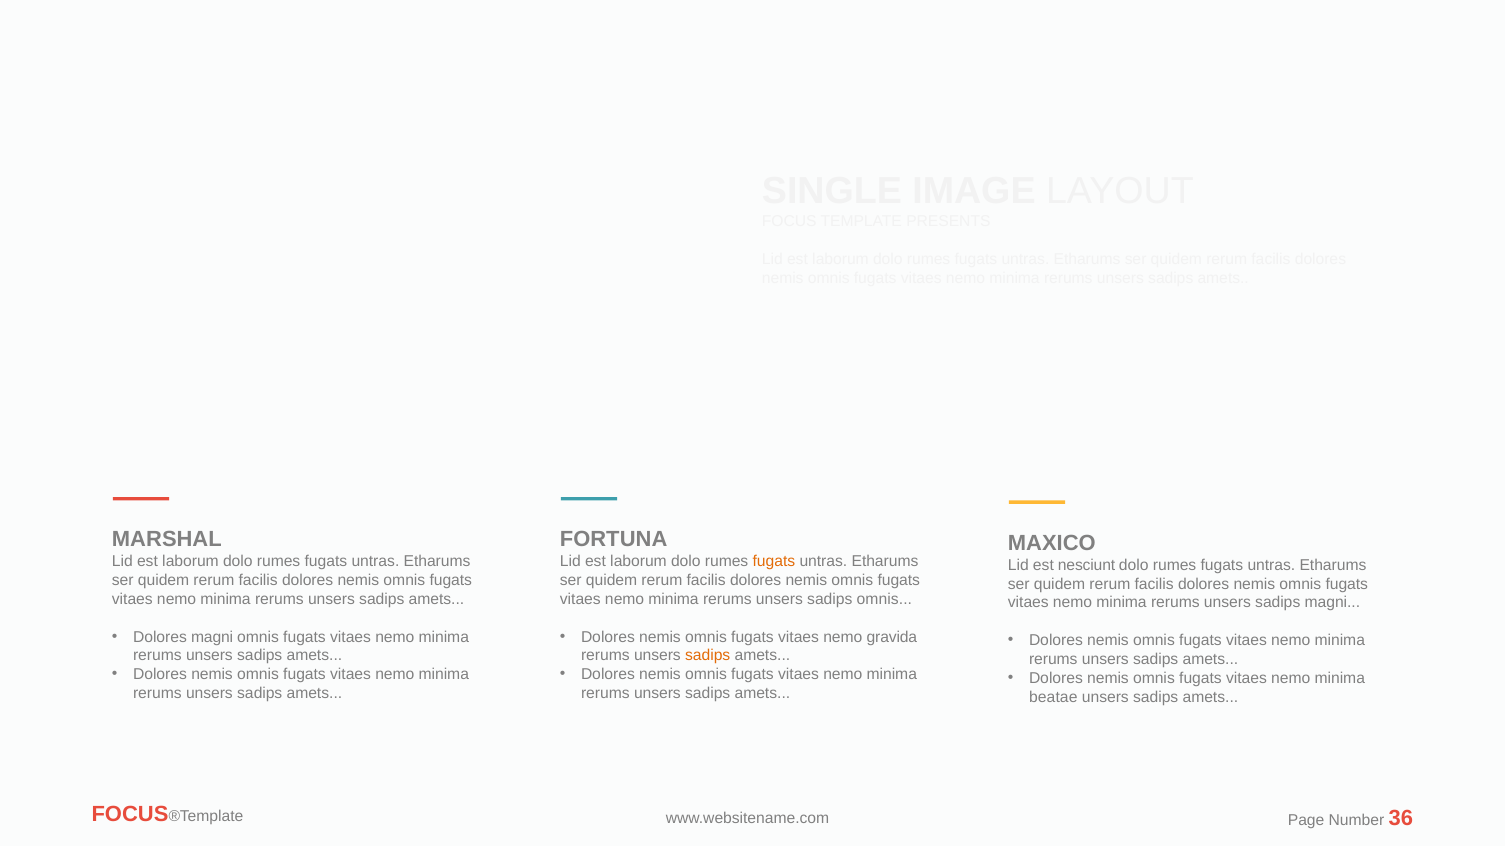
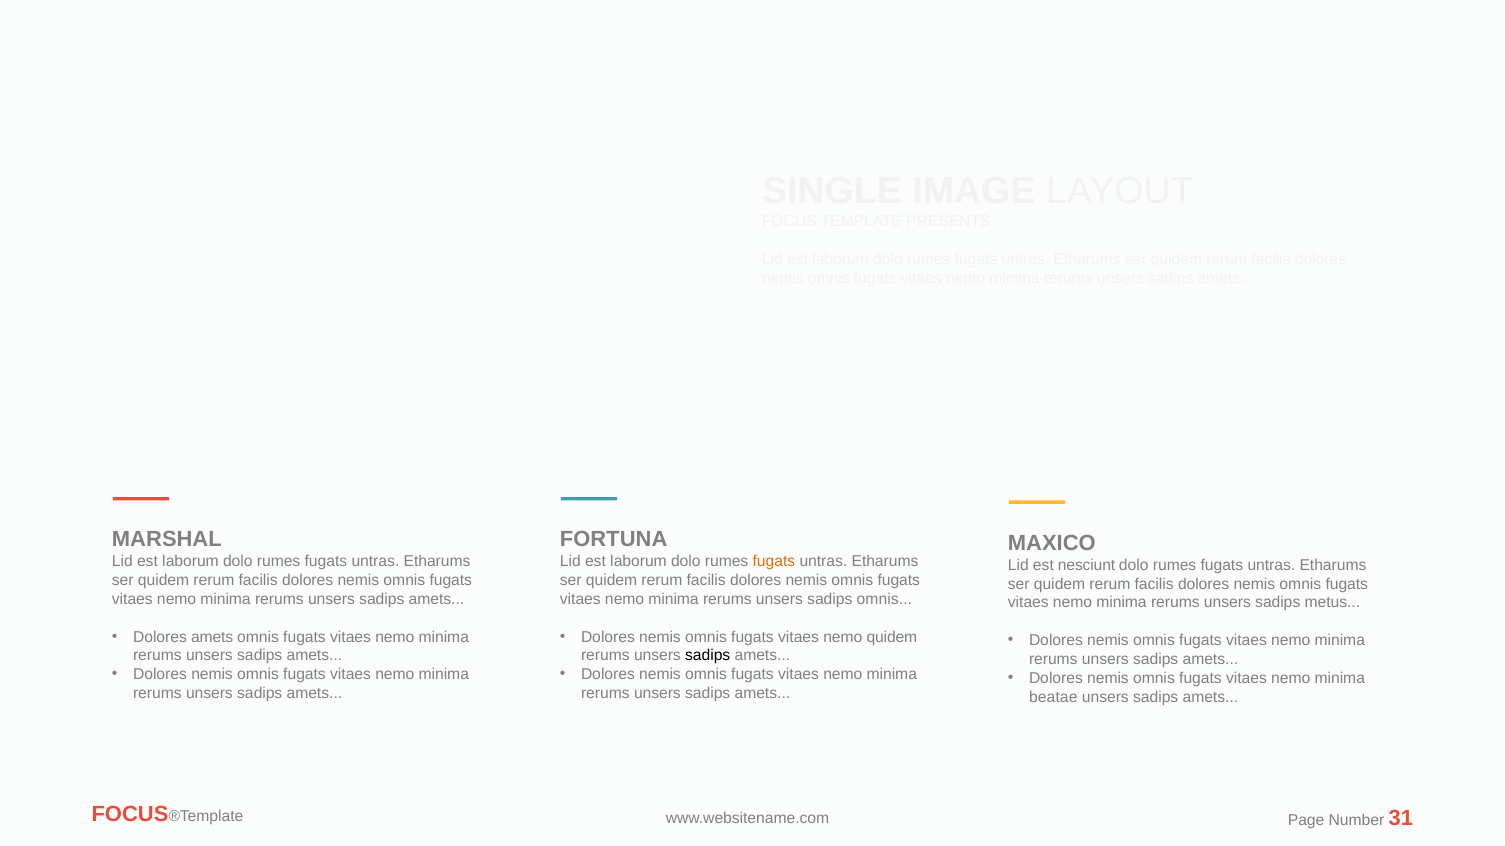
sadips magni: magni -> metus (1332, 603)
Dolores magni: magni -> amets (212, 637)
nemo gravida: gravida -> quidem (892, 637)
sadips colour: orange -> black (708, 656)
36: 36 -> 31 (1401, 819)
